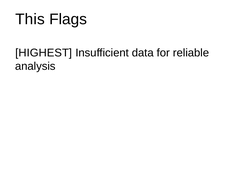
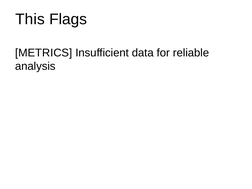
HIGHEST: HIGHEST -> METRICS (44, 53)
